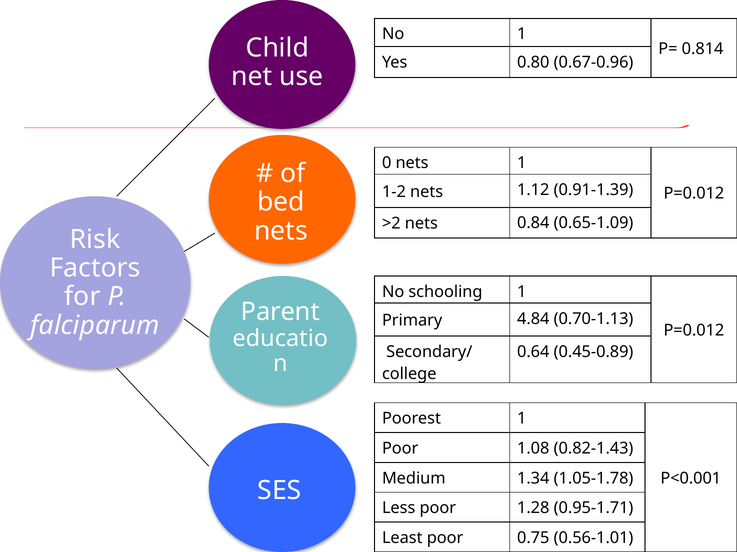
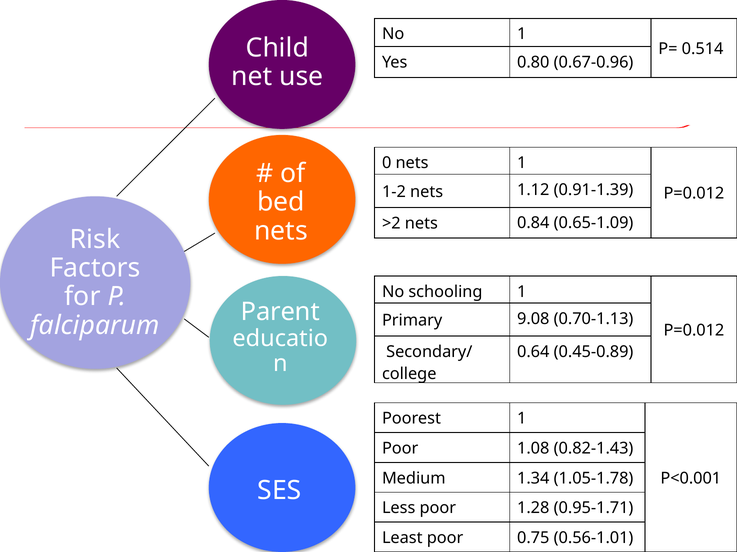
0.814: 0.814 -> 0.514 (703, 49)
4.84: 4.84 -> 9.08 (533, 319)
